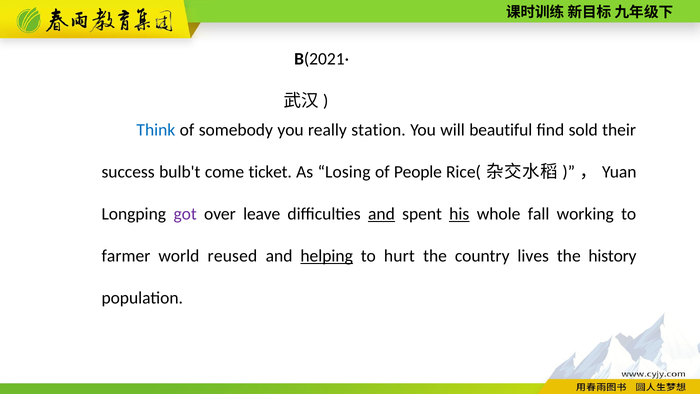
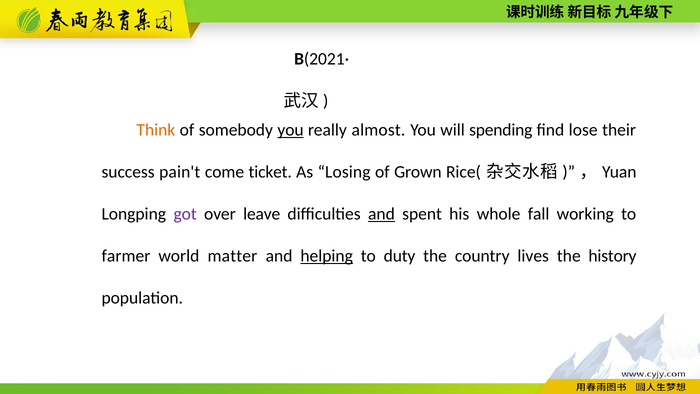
Think colour: blue -> orange (156, 130)
you underline: none -> present (291, 130)
station: station -> almost (378, 130)
beautiful: beautiful -> spending (501, 130)
sold: sold -> lose (583, 130)
bulb't: bulb't -> pain't (180, 172)
People: People -> Grown (418, 172)
his underline: present -> none (459, 214)
reused: reused -> matter (232, 256)
hurt: hurt -> duty (400, 256)
